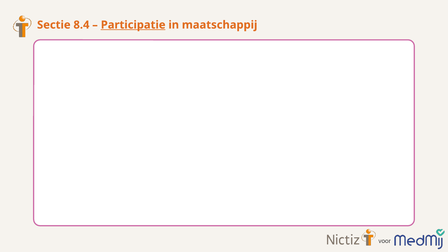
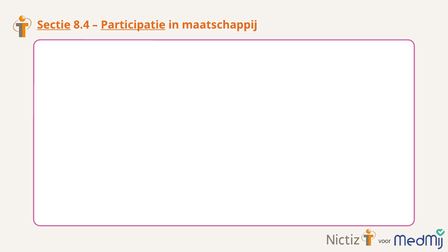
Sectie underline: none -> present (54, 25)
